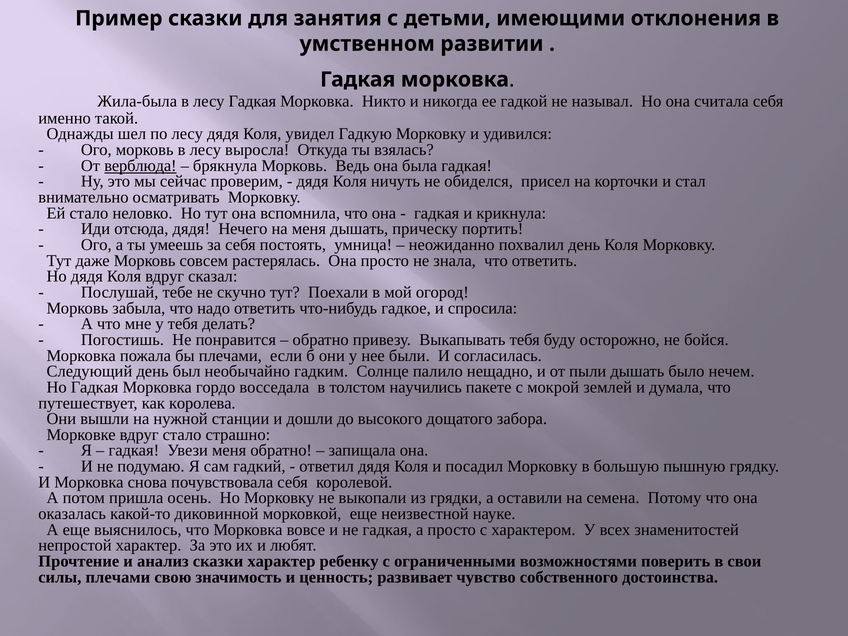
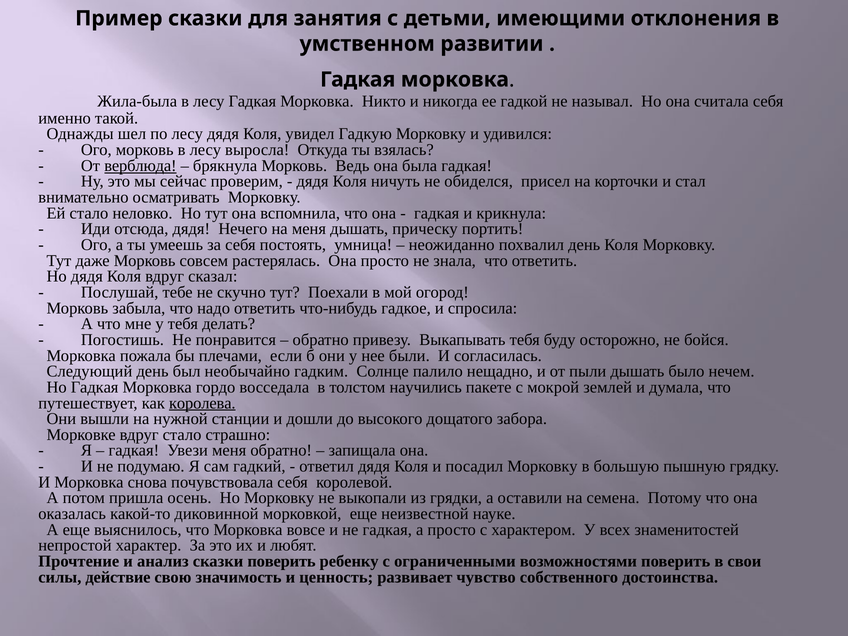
королева underline: none -> present (202, 403)
сказки характер: характер -> поверить (282, 561)
силы плечами: плечами -> действие (118, 577)
